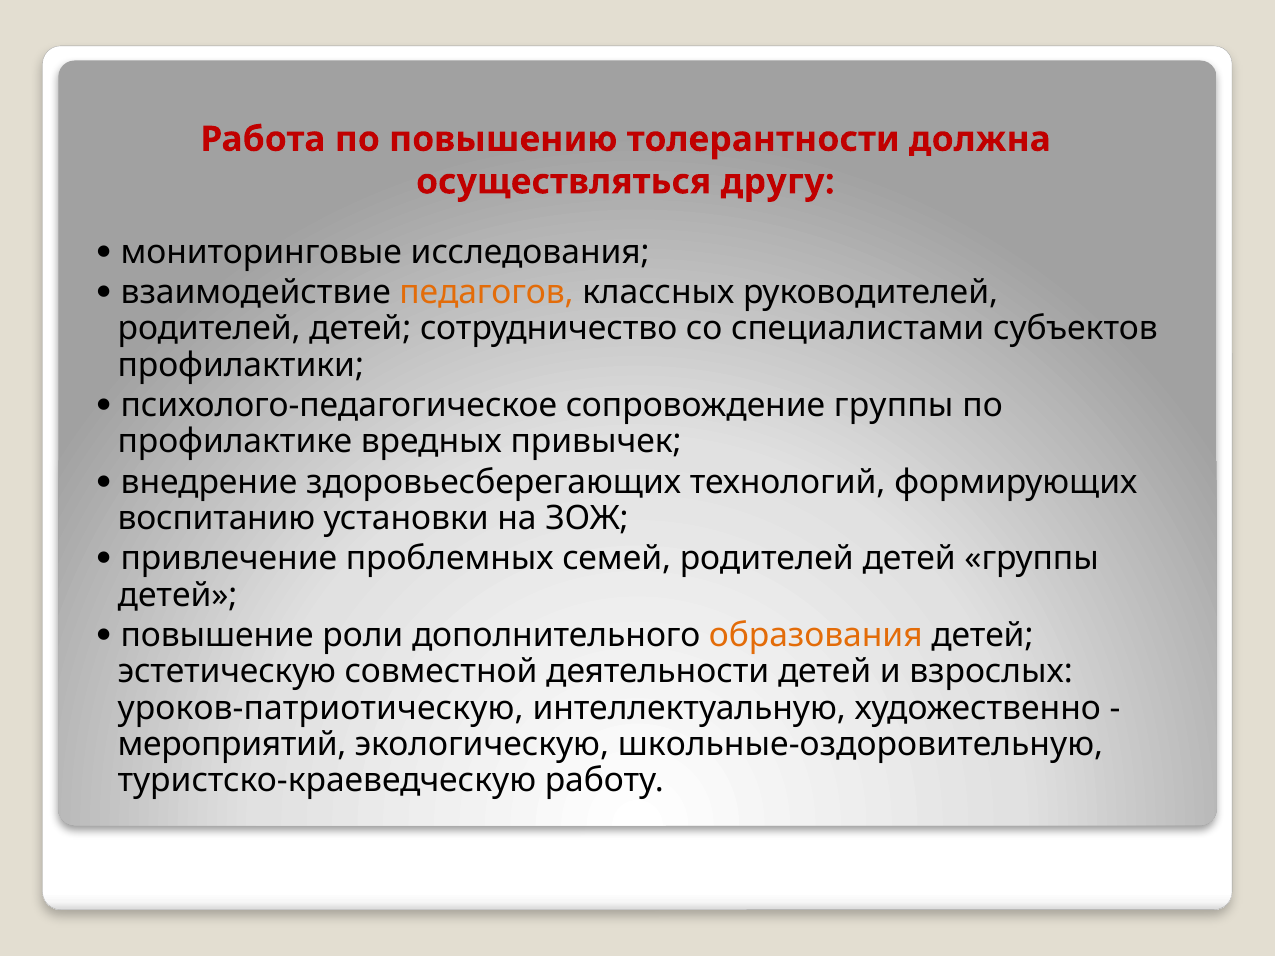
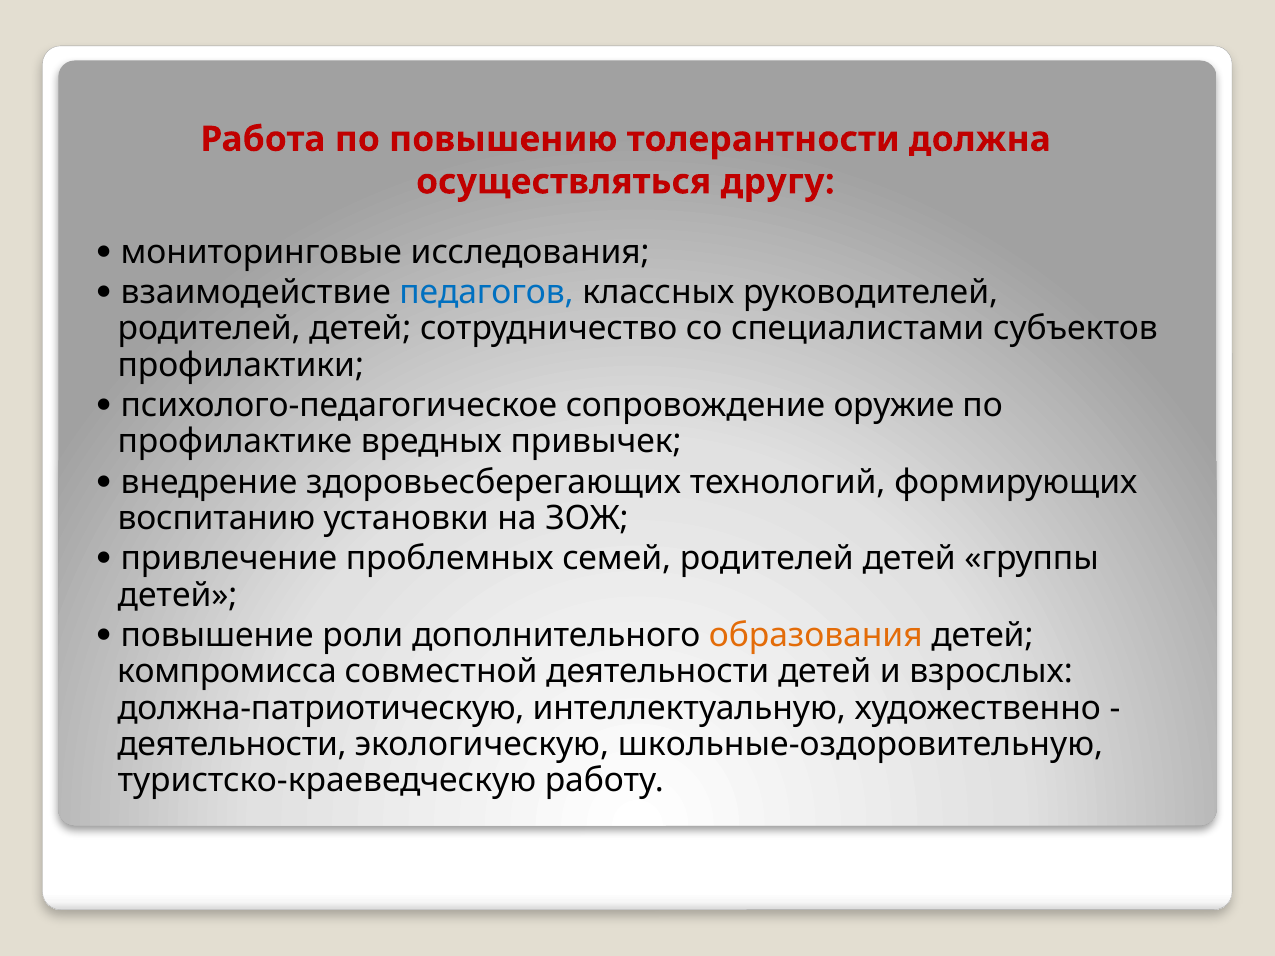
педагогов colour: orange -> blue (487, 293)
сопровождение группы: группы -> оружие (894, 406)
эстетическую: эстетическую -> компромисса (227, 672)
уроков-патриотическую: уроков-патриотическую -> должна-патриотическую (321, 708)
мероприятий: мероприятий -> деятельности (232, 745)
